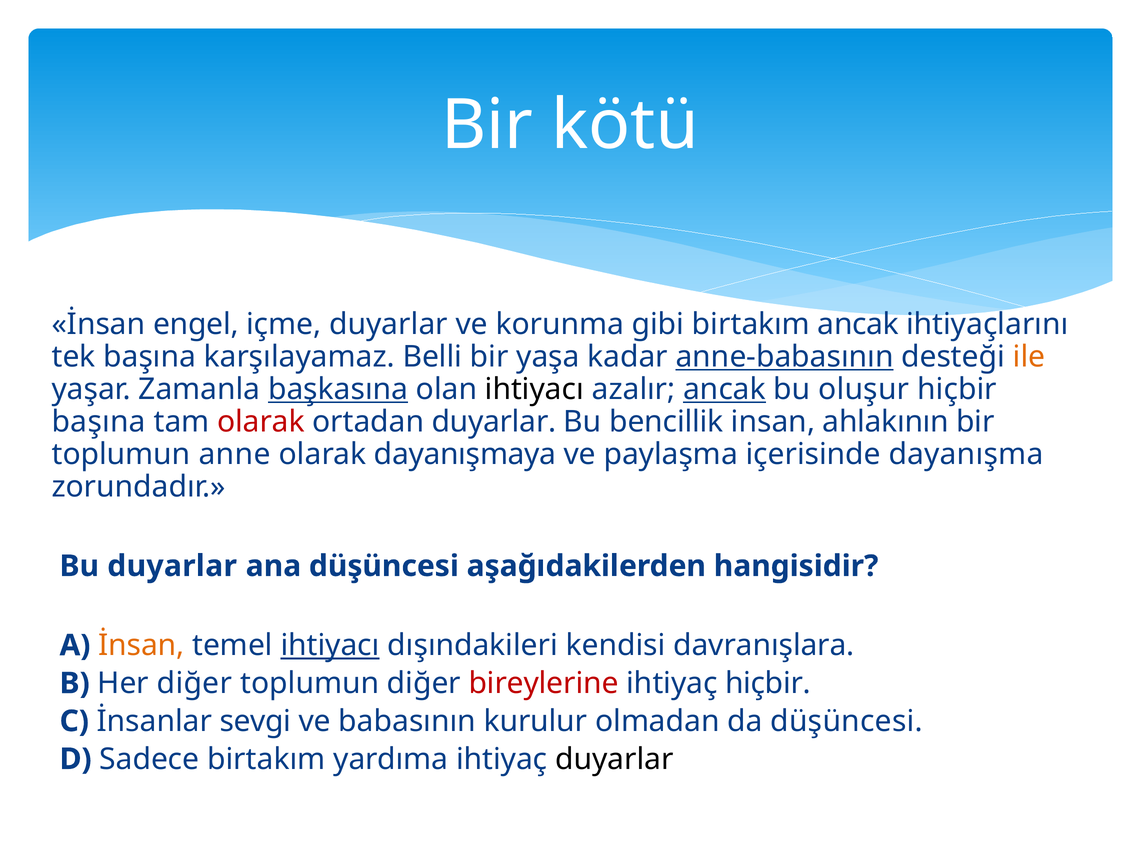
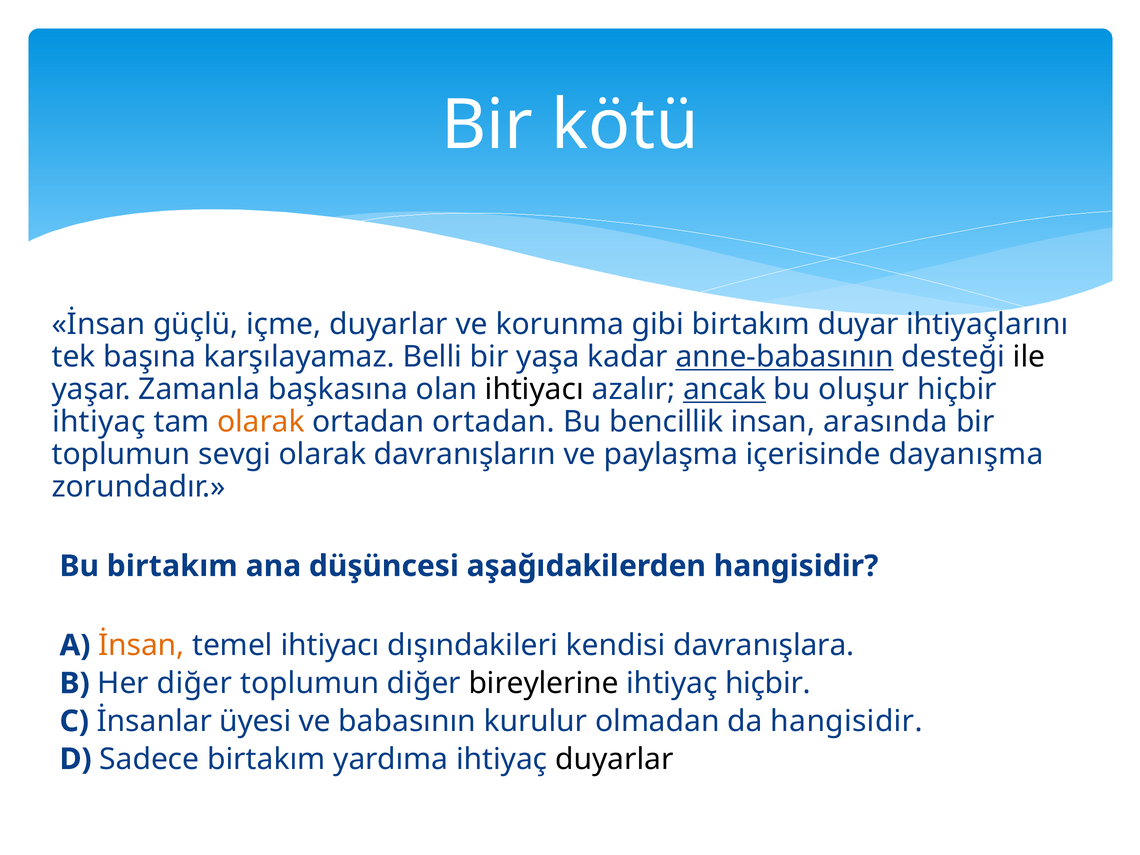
engel: engel -> güçlü (196, 324)
birtakım ancak: ancak -> duyar (858, 324)
ile colour: orange -> black (1029, 357)
başkasına underline: present -> none (338, 389)
başına: başına -> ihtiyaç (99, 422)
olarak colour: red -> orange (261, 422)
ortadan duyarlar: duyarlar -> ortadan (494, 422)
ahlakının: ahlakının -> arasında (885, 422)
anne: anne -> sevgi (235, 454)
dayanışmaya: dayanışmaya -> davranışların (465, 454)
Bu duyarlar: duyarlar -> birtakım (172, 566)
ihtiyacı underline: present -> none (330, 645)
bireylerine colour: red -> black (544, 683)
sevgi: sevgi -> üyesi (255, 721)
da düşüncesi: düşüncesi -> hangisidir (847, 721)
